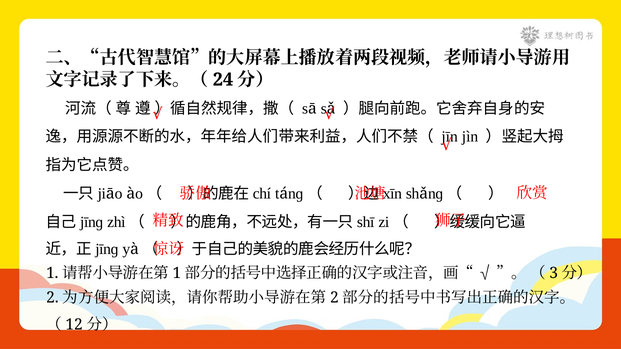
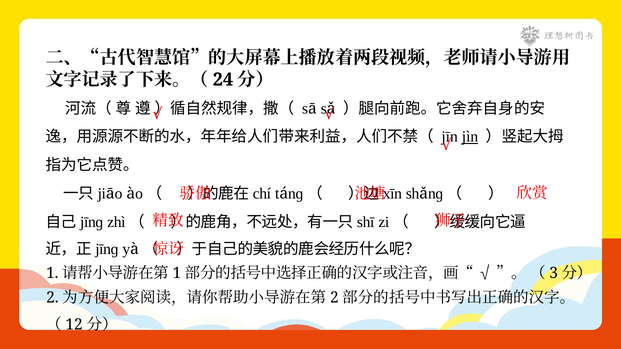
jìn underline: none -> present (470, 137)
